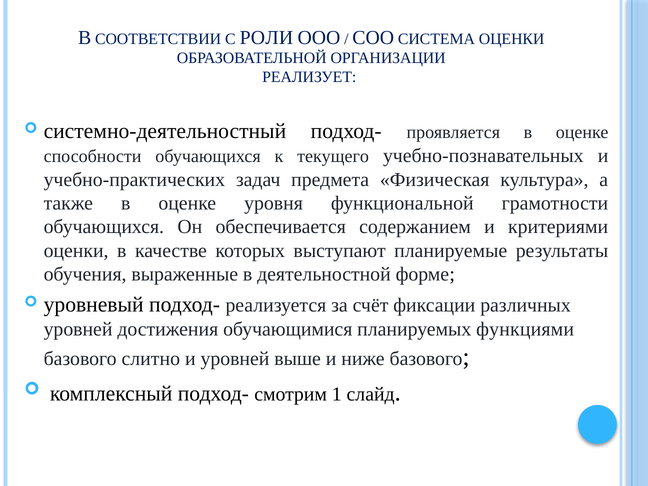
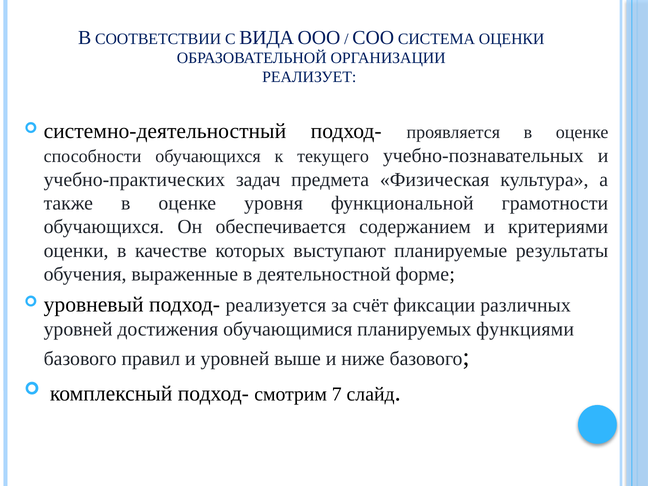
РОЛИ: РОЛИ -> ВИДА (267, 38)
слитно: слитно -> правил (151, 359)
1: 1 -> 7 (337, 394)
